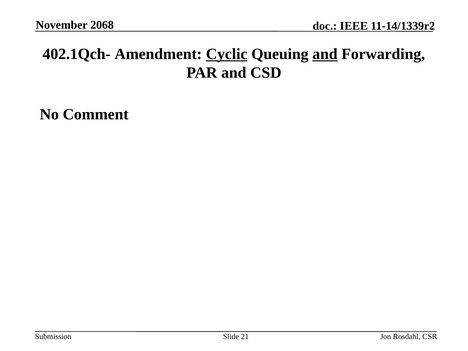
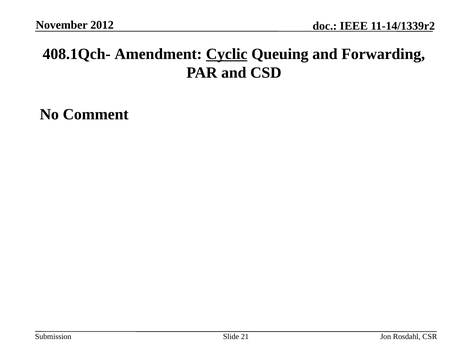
2068: 2068 -> 2012 (102, 25)
402.1Qch-: 402.1Qch- -> 408.1Qch- (77, 54)
and underline: present -> none (325, 54)
